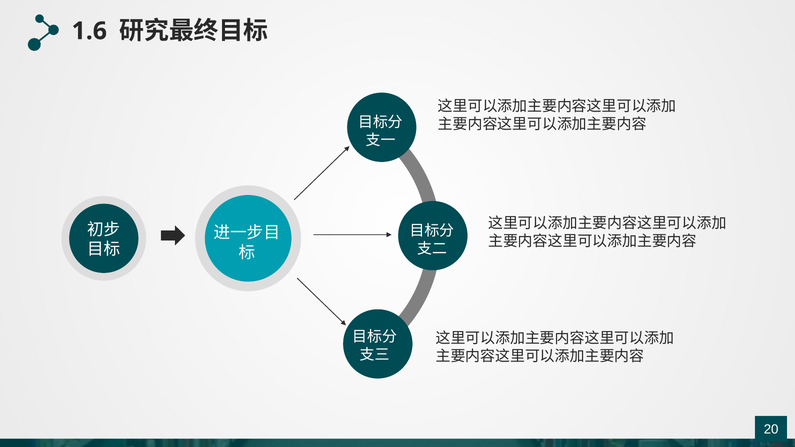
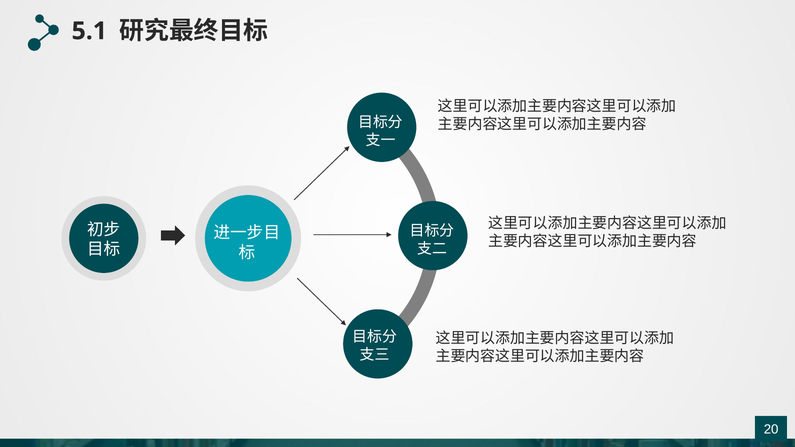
1.6: 1.6 -> 5.1 (89, 31)
